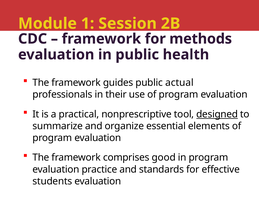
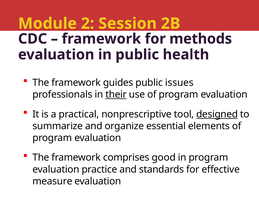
1: 1 -> 2 (88, 23)
actual: actual -> issues (179, 82)
their underline: none -> present (116, 94)
students: students -> measure (52, 180)
